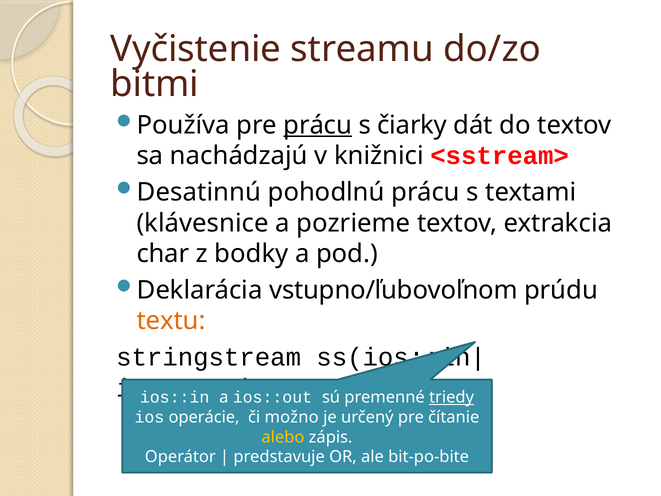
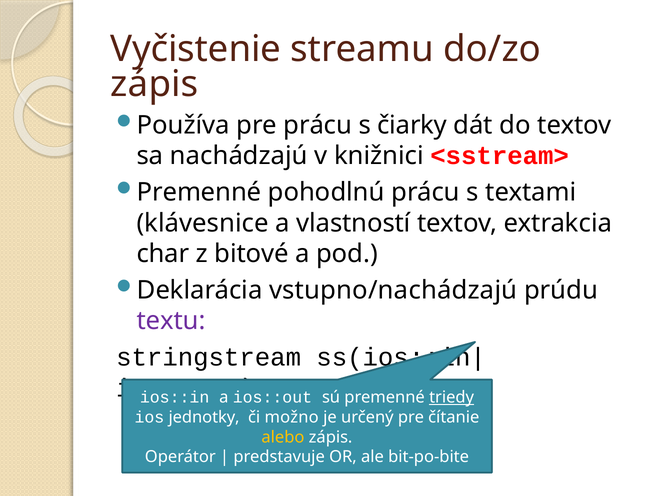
bitmi: bitmi -> zápis (154, 84)
prácu underline: present -> none (318, 125)
Desatinnú: Desatinnú -> Premenné (199, 192)
pozrieme: pozrieme -> vlastností (353, 223)
bodky: bodky -> bitové (251, 254)
vstupno/ľubovoľnom: vstupno/ľubovoľnom -> vstupno/nachádzajú (393, 290)
textu colour: orange -> purple (171, 321)
operácie: operácie -> jednotky (204, 417)
